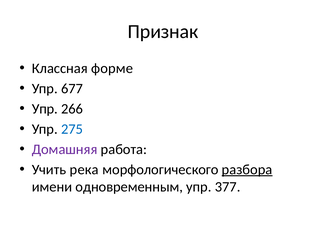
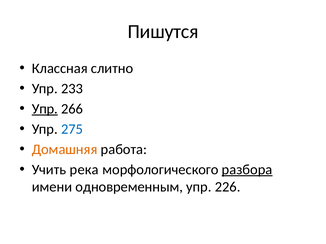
Признак: Признак -> Пишутся (163, 32)
форме: форме -> слитно (112, 68)
677: 677 -> 233 (72, 89)
Упр underline: none -> present (45, 109)
Домашняя colour: purple -> orange (65, 150)
377: 377 -> 226 (228, 187)
